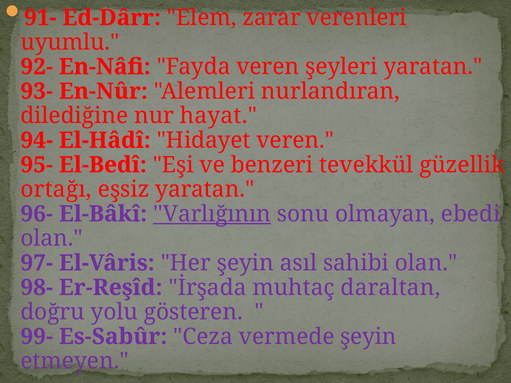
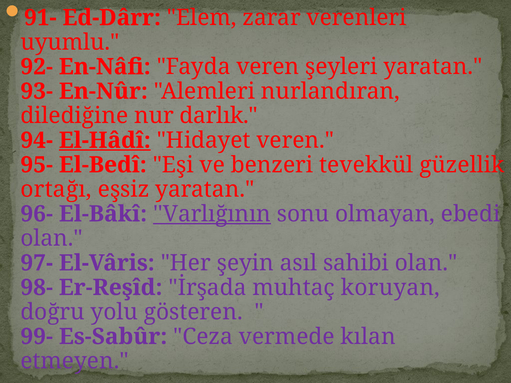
hayat: hayat -> darlık (219, 116)
El-Hâdî underline: none -> present (105, 140)
daraltan: daraltan -> koruyan (390, 288)
vermede şeyin: şeyin -> kılan (368, 337)
